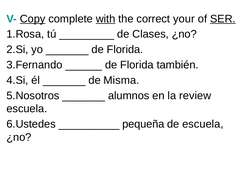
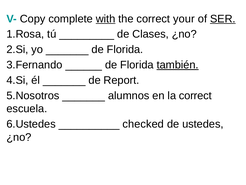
Copy underline: present -> none (33, 19)
también underline: none -> present (178, 65)
Misma: Misma -> Report (121, 80)
la review: review -> correct (195, 95)
pequeña: pequeña -> checked (143, 124)
de escuela: escuela -> ustedes (203, 124)
